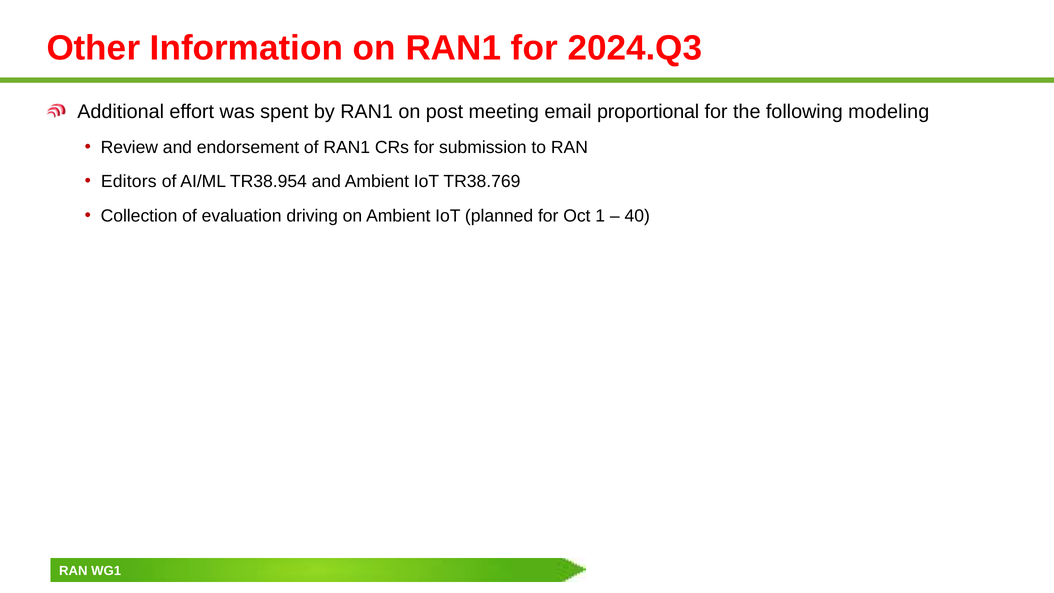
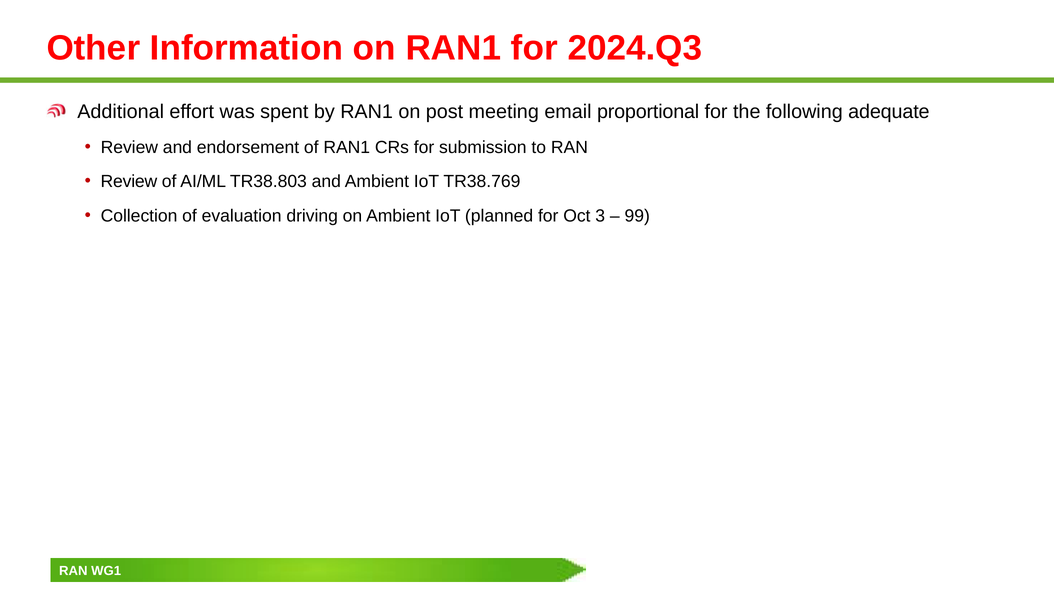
modeling: modeling -> adequate (889, 112)
Editors: Editors -> Review (129, 181)
TR38.954: TR38.954 -> TR38.803 (268, 181)
1: 1 -> 3 (600, 216)
40: 40 -> 99 (637, 216)
